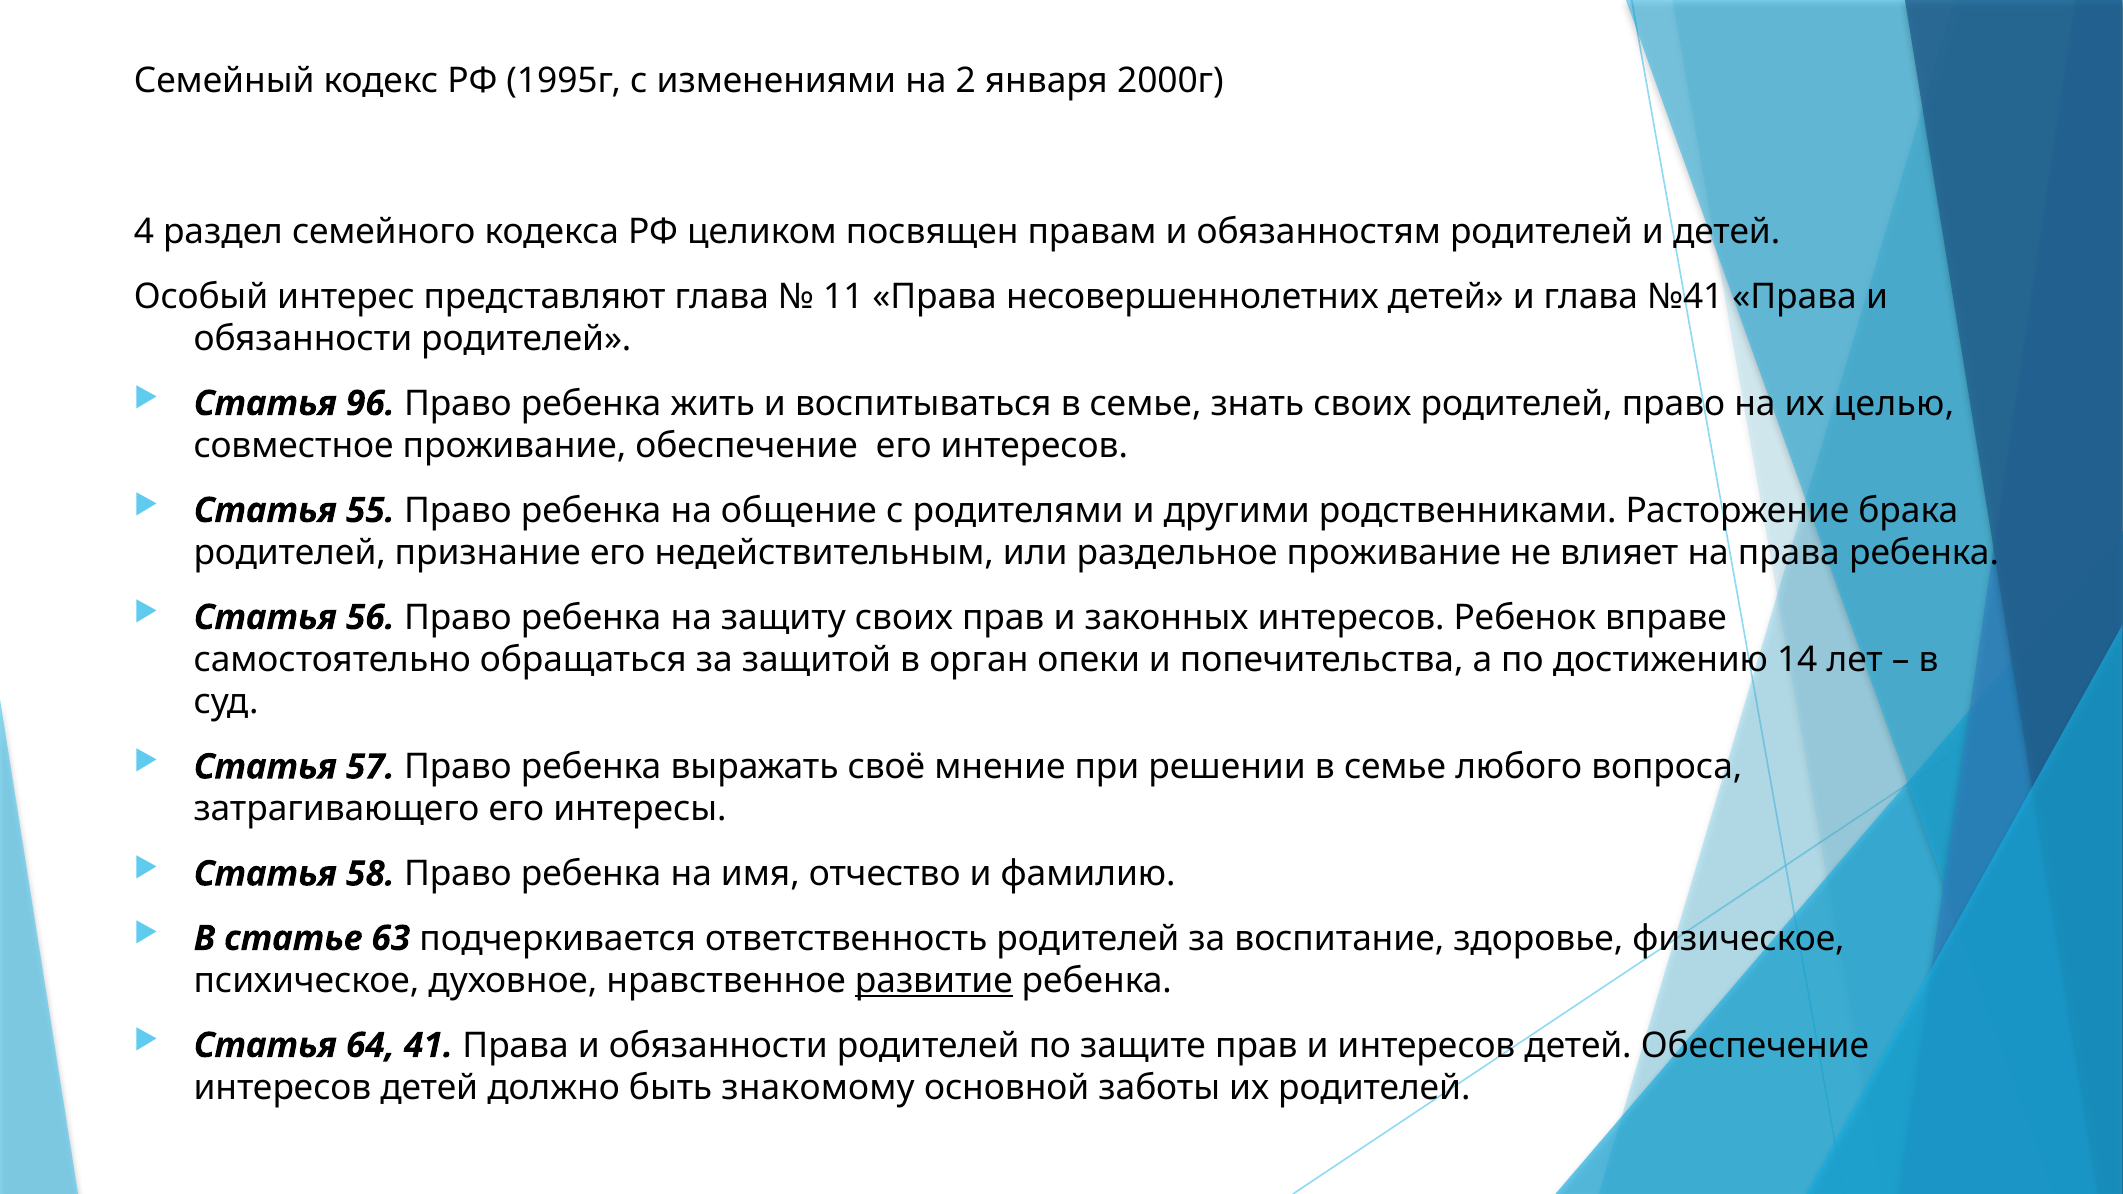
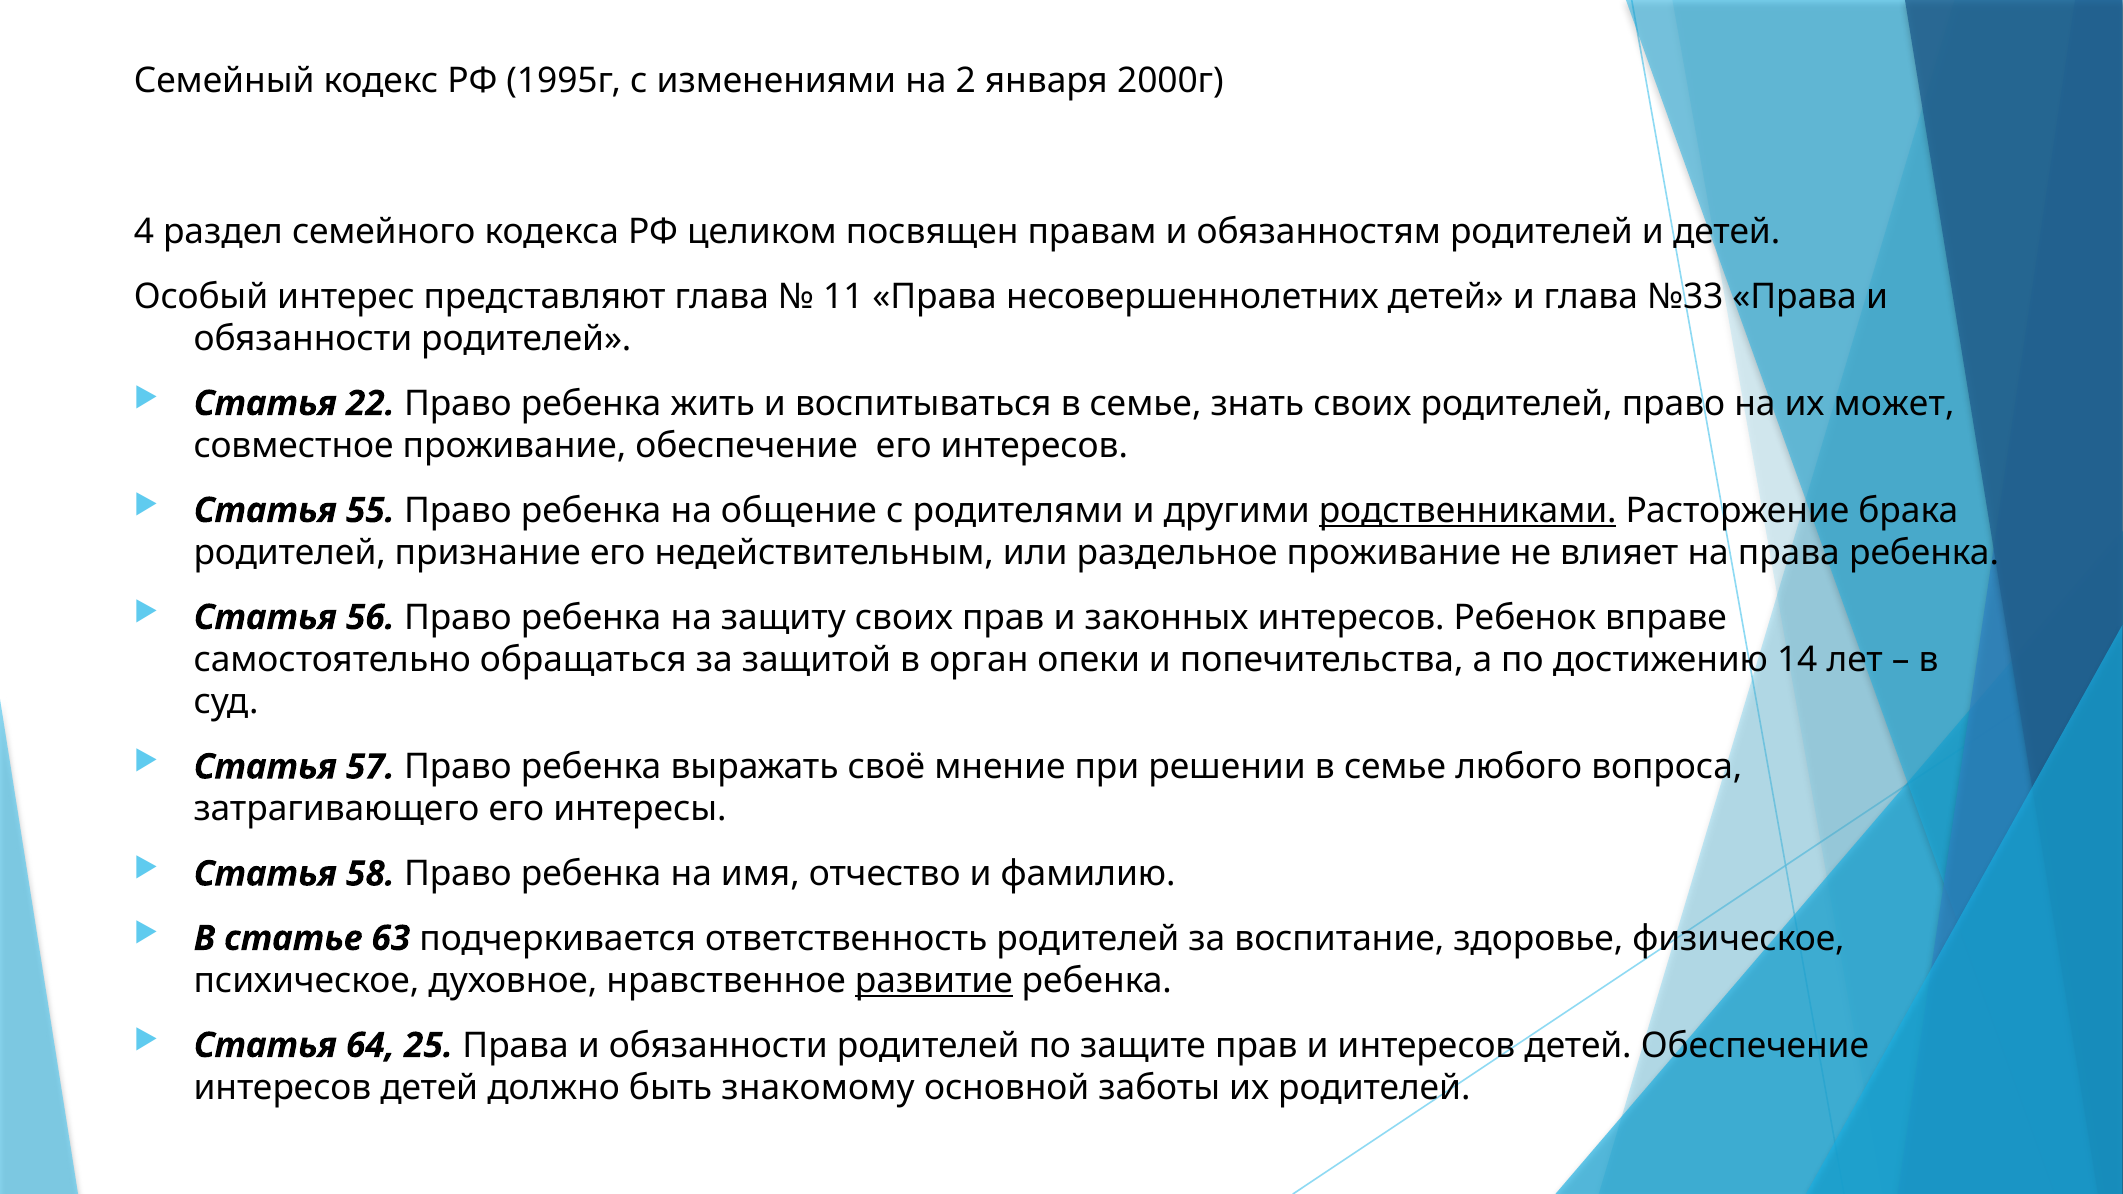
№41: №41 -> №33 (1685, 296)
96: 96 -> 22 (370, 404)
целью: целью -> может (1894, 404)
родственниками underline: none -> present (1468, 511)
41: 41 -> 25 (429, 1046)
